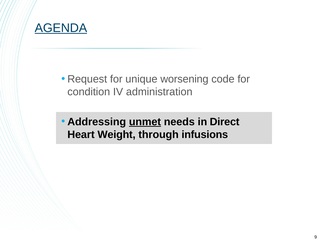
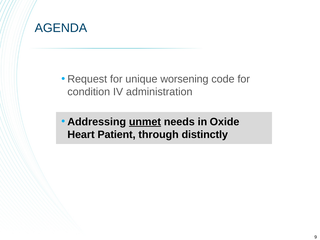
AGENDA underline: present -> none (61, 28)
Direct: Direct -> Oxide (225, 122)
Weight: Weight -> Patient (117, 135)
infusions: infusions -> distinctly (205, 135)
